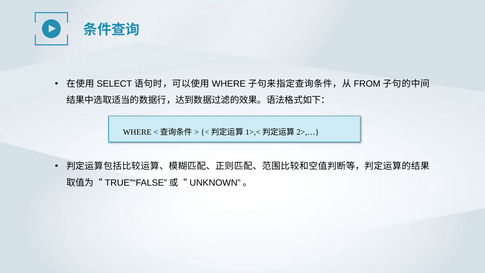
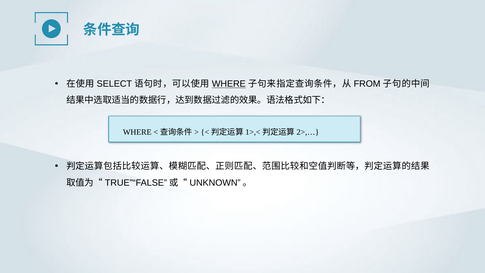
WHERE underline: none -> present (229, 84)
